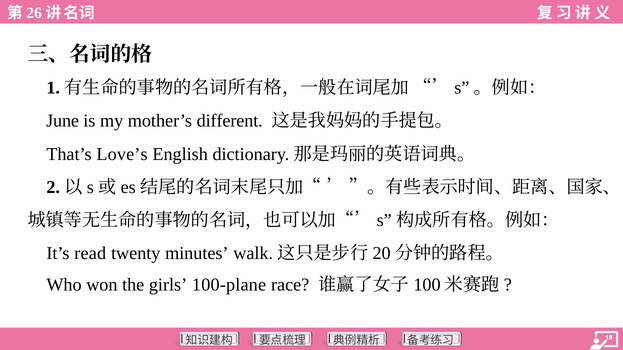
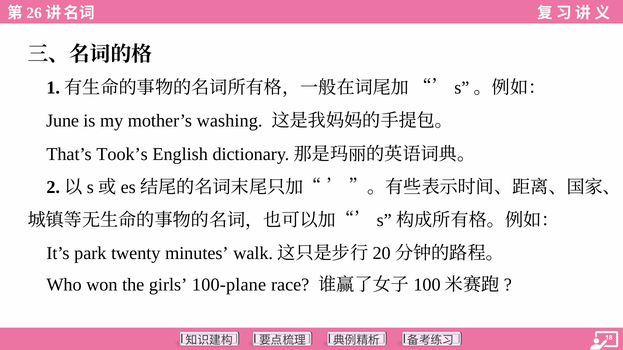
different: different -> washing (230, 121)
Love’s: Love’s -> Took’s (122, 154)
read: read -> park (90, 253)
